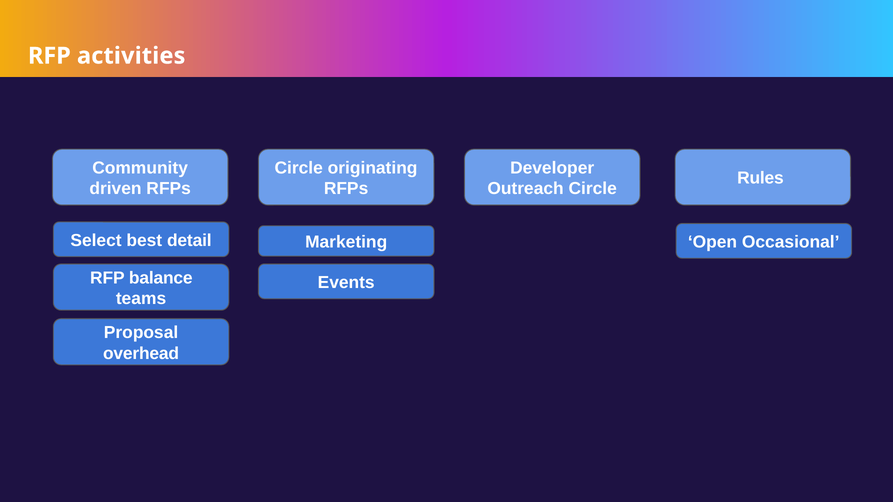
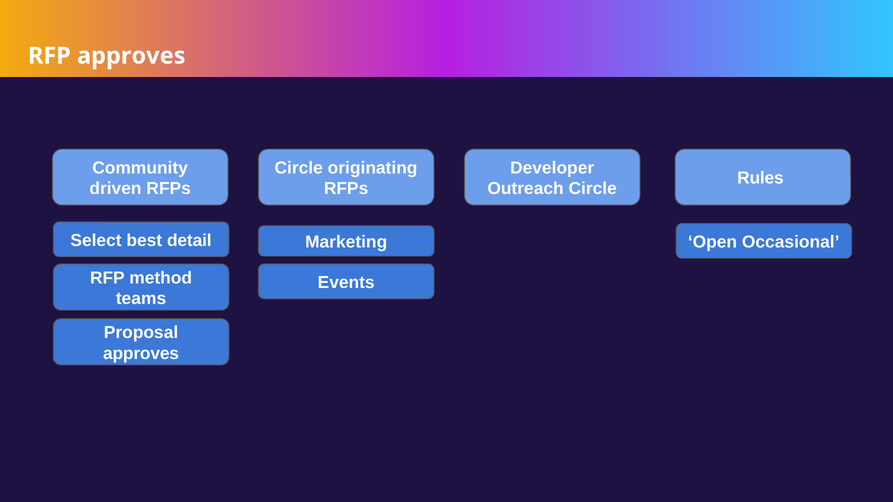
RFP activities: activities -> approves (131, 56)
balance: balance -> method (161, 278)
overhead: overhead -> approves (141, 354)
